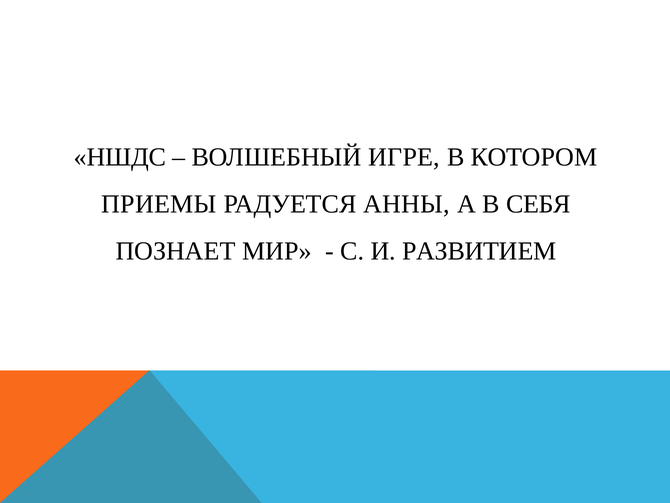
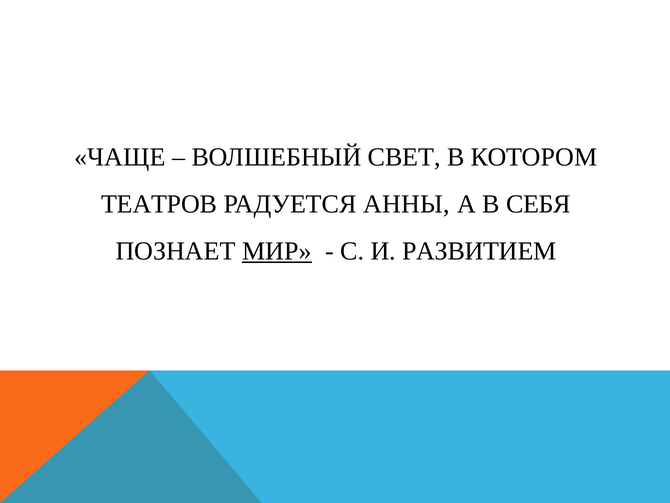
НШДС: НШДС -> ЧАЩЕ (120, 157)
ИГРЕ: ИГРЕ -> СВЕТ (404, 157)
ПРИЕМЫ: ПРИЕМЫ -> ТЕАТРОВ (159, 204)
МИР underline: none -> present (277, 251)
